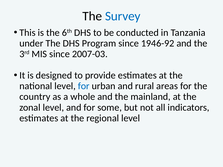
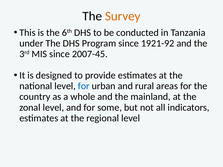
Survey colour: blue -> orange (123, 16)
1946-92: 1946-92 -> 1921-92 (158, 43)
2007-03: 2007-03 -> 2007-45 (90, 54)
